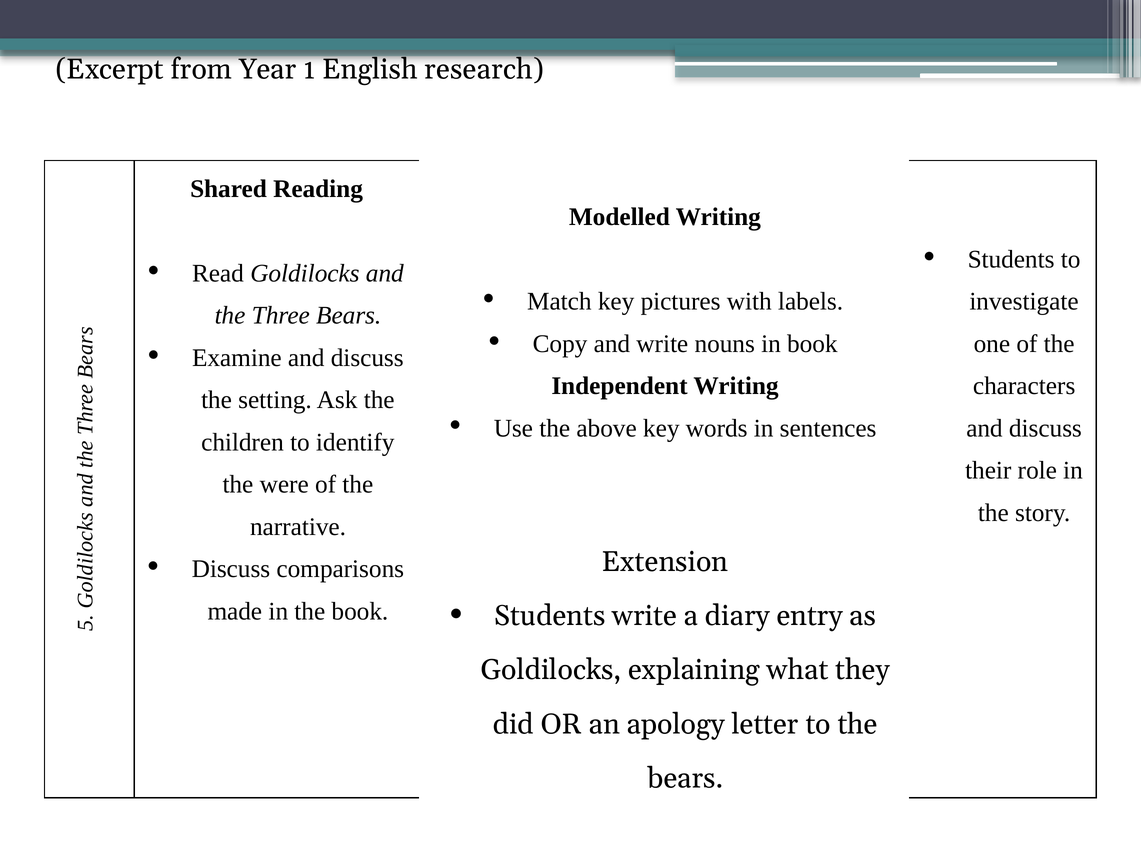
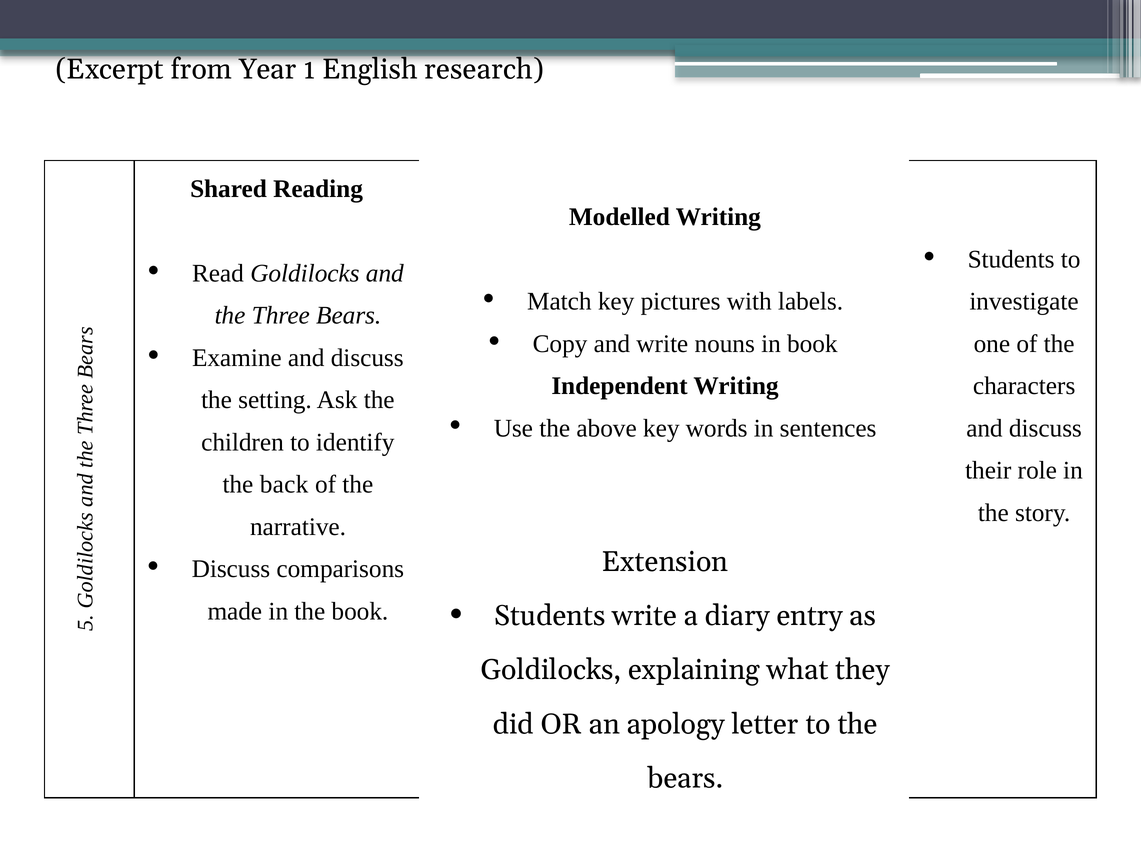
were: were -> back (284, 484)
